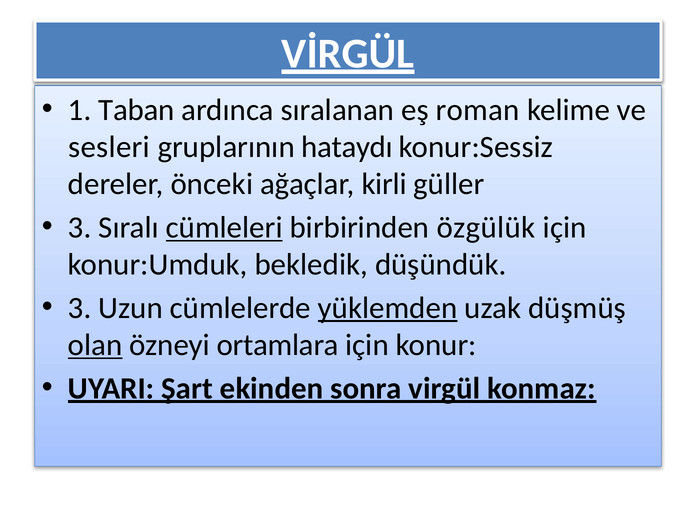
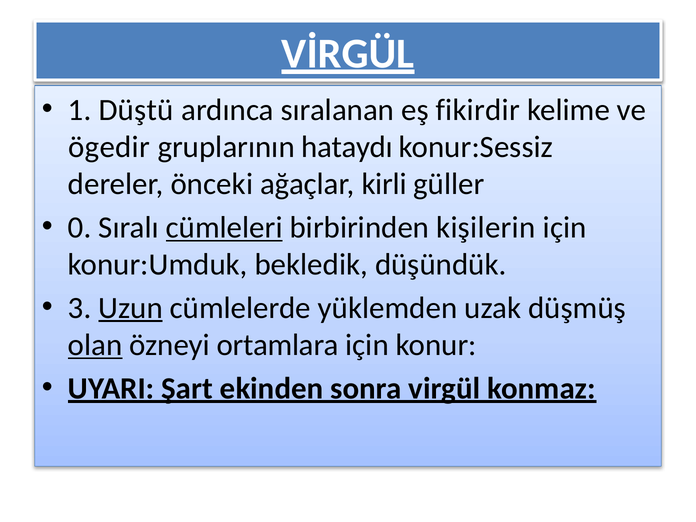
Taban: Taban -> Düştü (136, 110)
roman: roman -> fikirdir (478, 110)
sesleri: sesleri -> ögedir (109, 147)
3: 3 -> 0 (80, 227)
özgülük: özgülük -> kişilerin (486, 227)
Uzun underline: none -> present (131, 308)
yüklemden underline: present -> none (388, 308)
